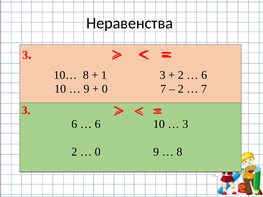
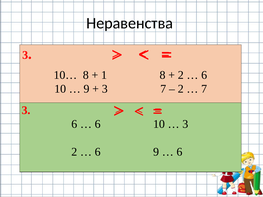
1 3: 3 -> 8 (162, 75)
0: 0 -> 3 (105, 89)
0: 0 -> 6 (98, 152)
8: 8 -> 6 (179, 152)
